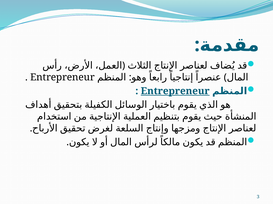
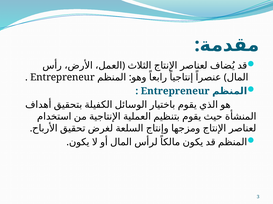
Entrepreneur underline: present -> none (175, 91)
